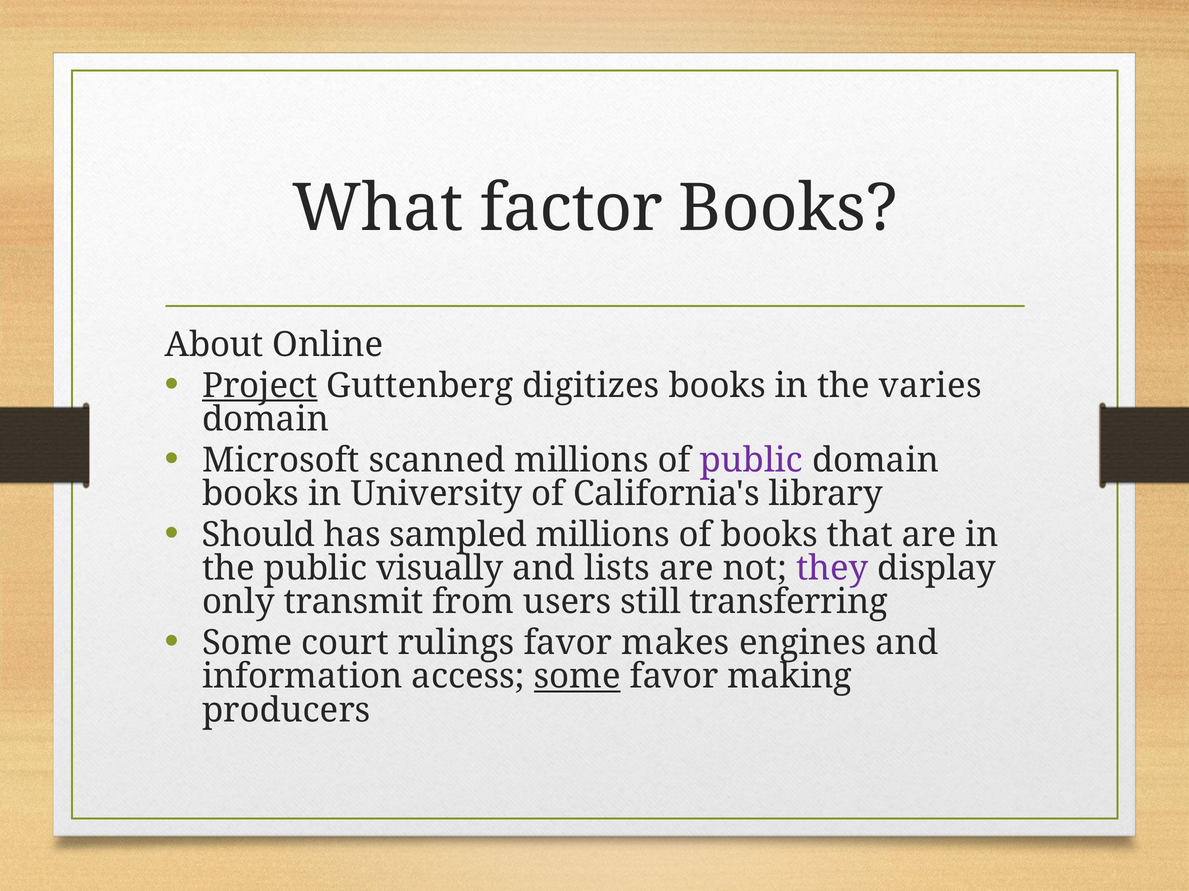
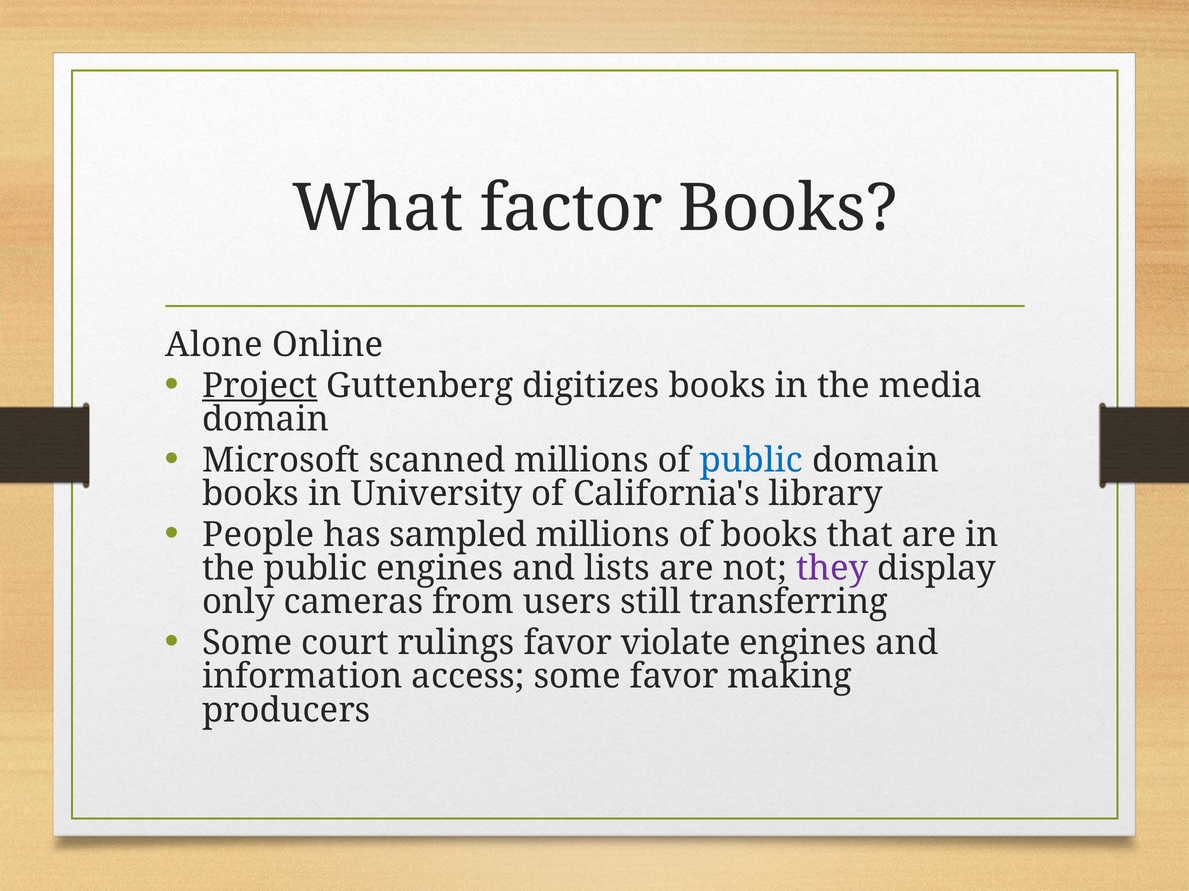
About: About -> Alone (214, 345)
varies: varies -> media (931, 386)
public colour: purple -> blue (751, 461)
Should: Should -> People (258, 535)
public visually: visually -> engines (440, 569)
transmit: transmit -> cameras (353, 603)
makes: makes -> violate (676, 643)
some underline: present -> none (577, 677)
